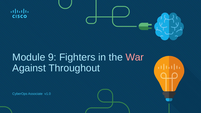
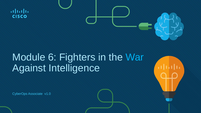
9: 9 -> 6 (52, 57)
War colour: pink -> light blue (135, 57)
Throughout: Throughout -> Intelligence (74, 68)
